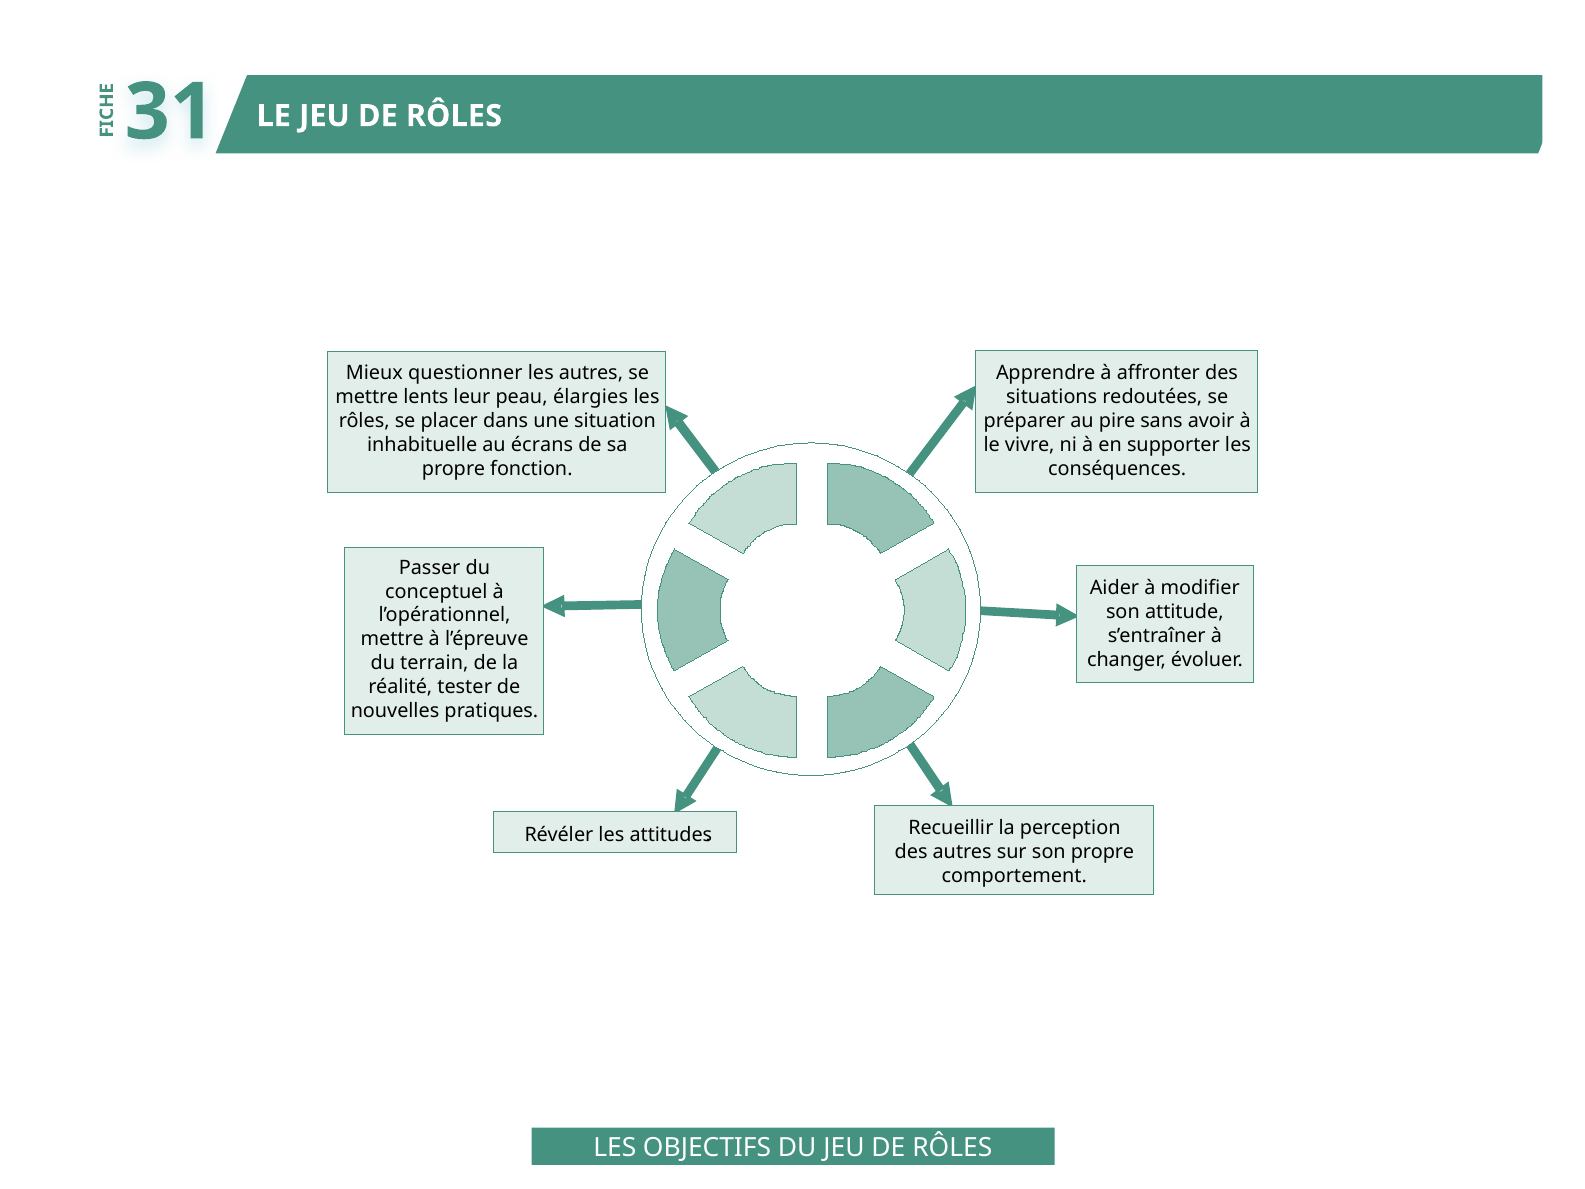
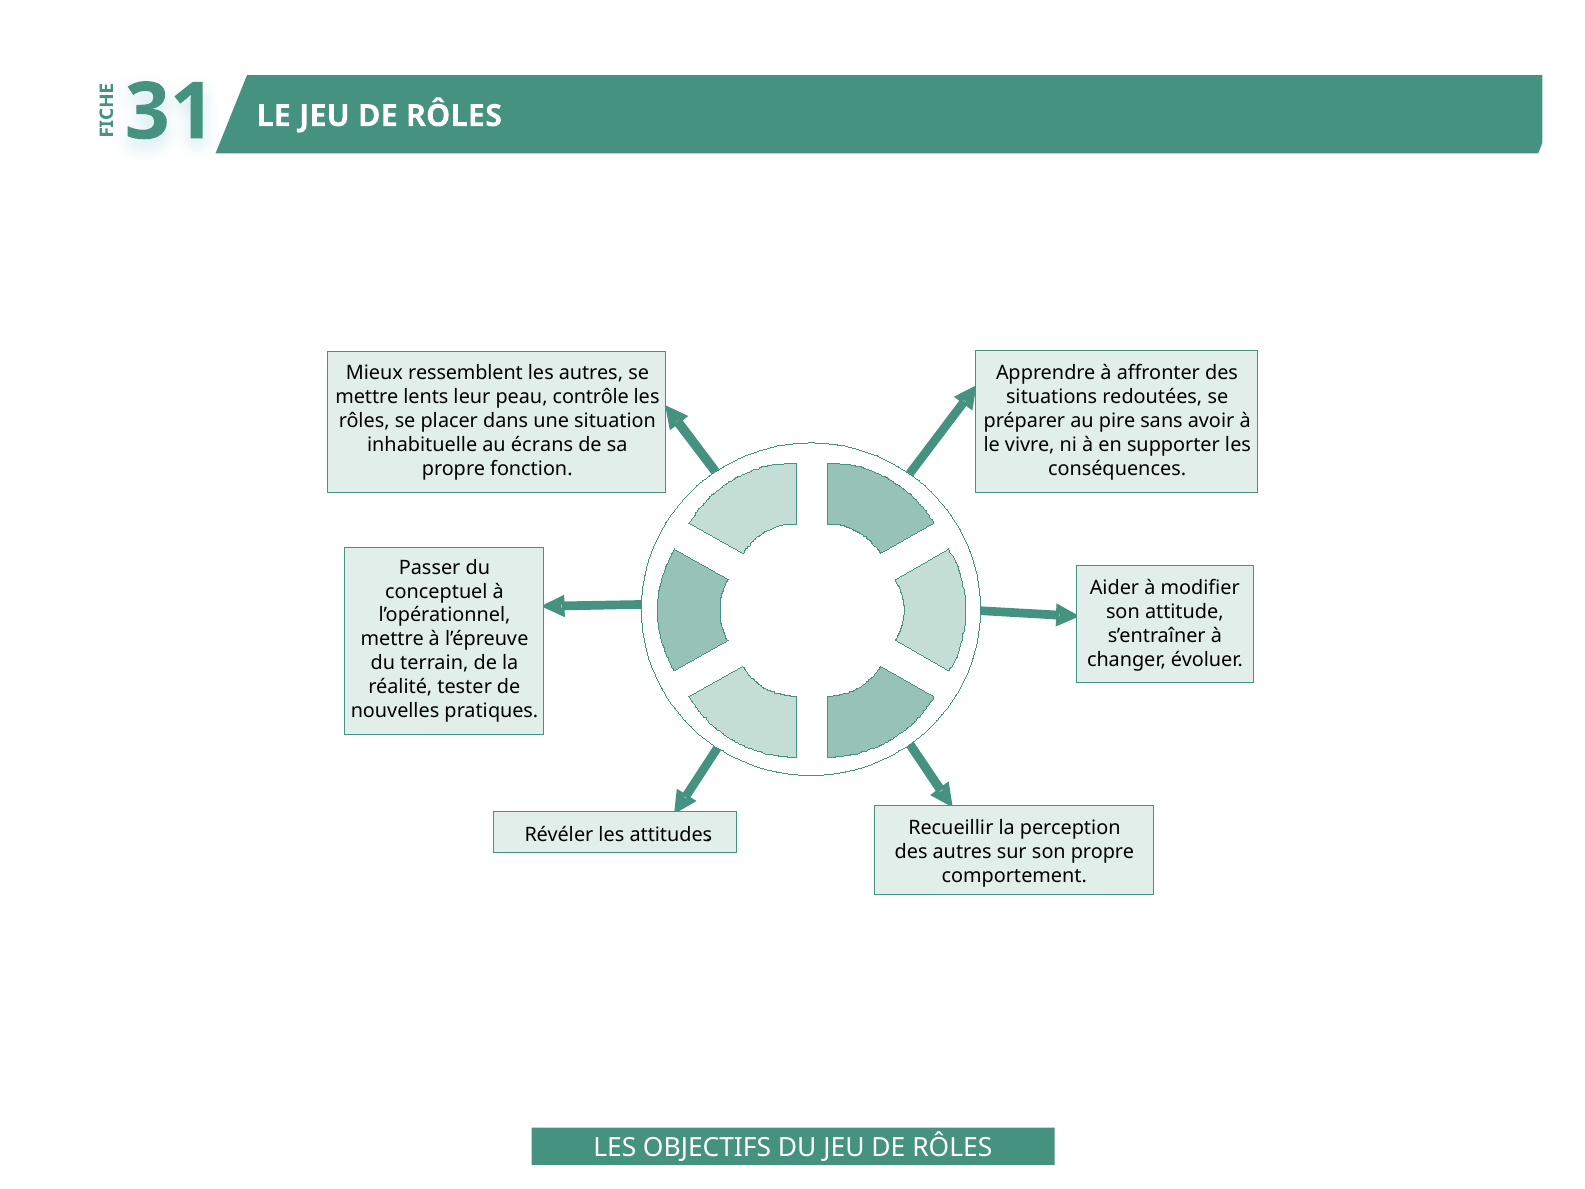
questionner: questionner -> ressemblent (465, 373)
élargies: élargies -> contrôle (591, 397)
